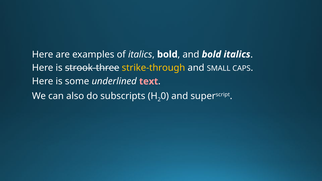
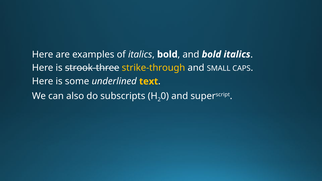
text colour: pink -> yellow (149, 81)
